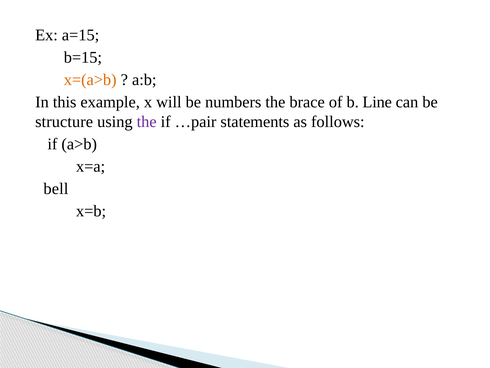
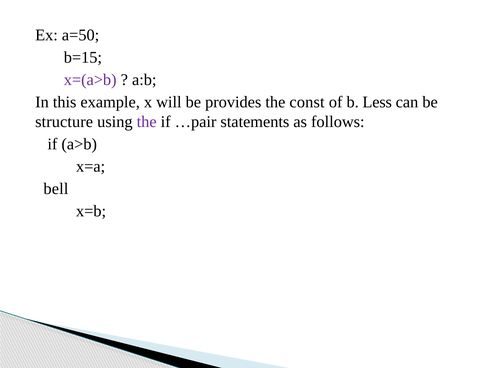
a=15: a=15 -> a=50 (81, 35)
x=(a>b colour: orange -> purple (90, 80)
numbers: numbers -> provides (233, 102)
brace: brace -> const (307, 102)
Line: Line -> Less (377, 102)
